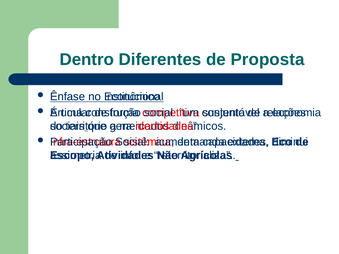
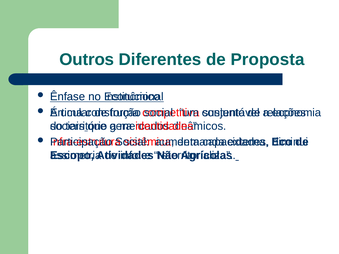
Dentro: Dentro -> Outros (87, 60)
